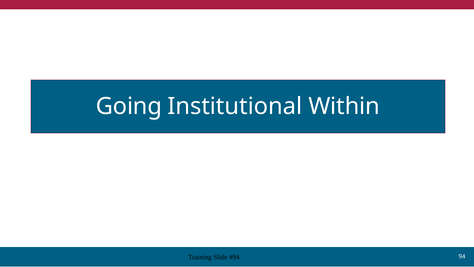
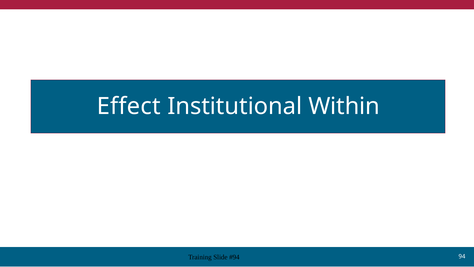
Going: Going -> Effect (129, 106)
